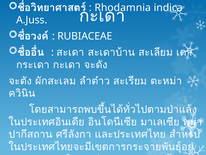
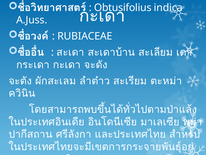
Rhodamnia: Rhodamnia -> Obtusifolius (123, 8)
